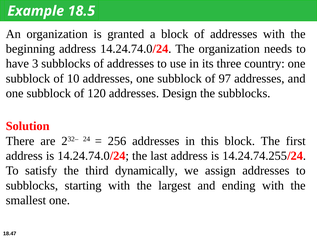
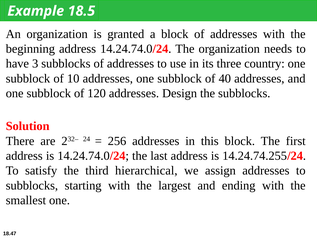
97: 97 -> 40 (225, 78)
dynamically: dynamically -> hierarchical (146, 170)
